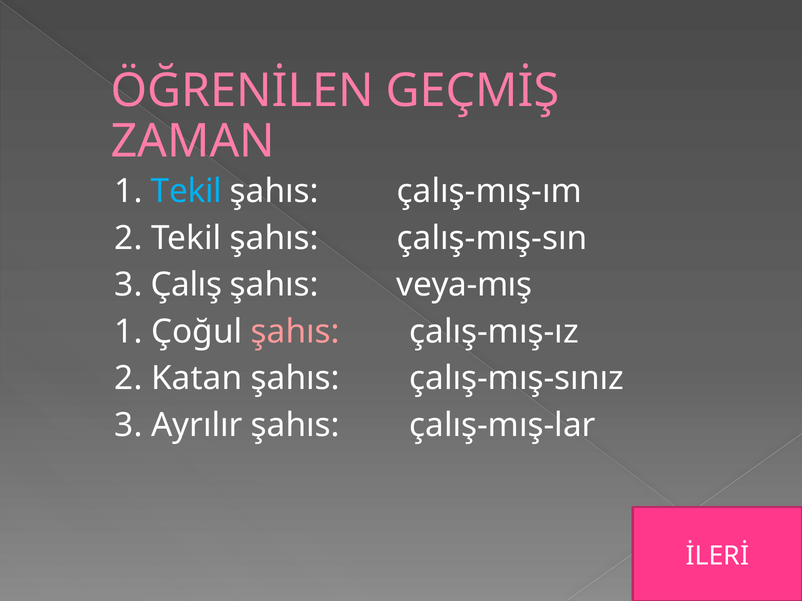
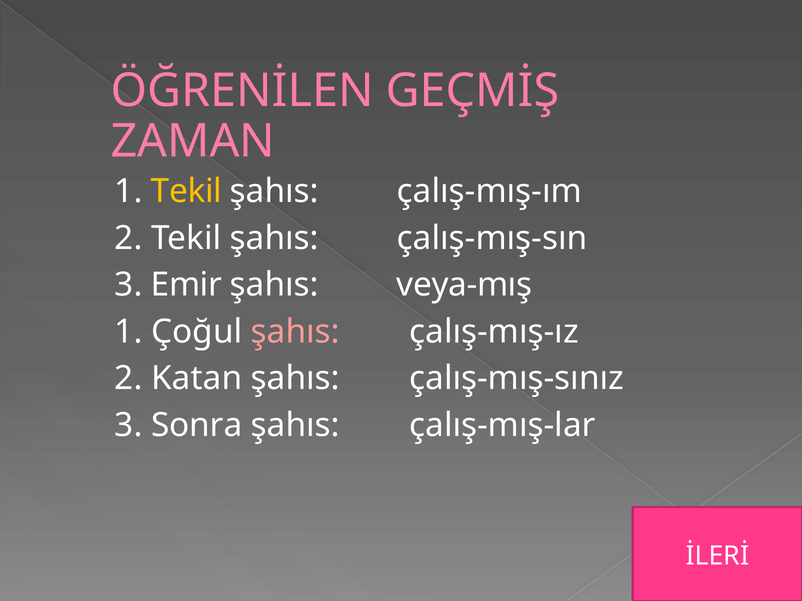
Tekil colour: light blue -> yellow (186, 191)
Çalış: Çalış -> Emir (186, 285)
Ayrılır: Ayrılır -> Sonra (197, 425)
